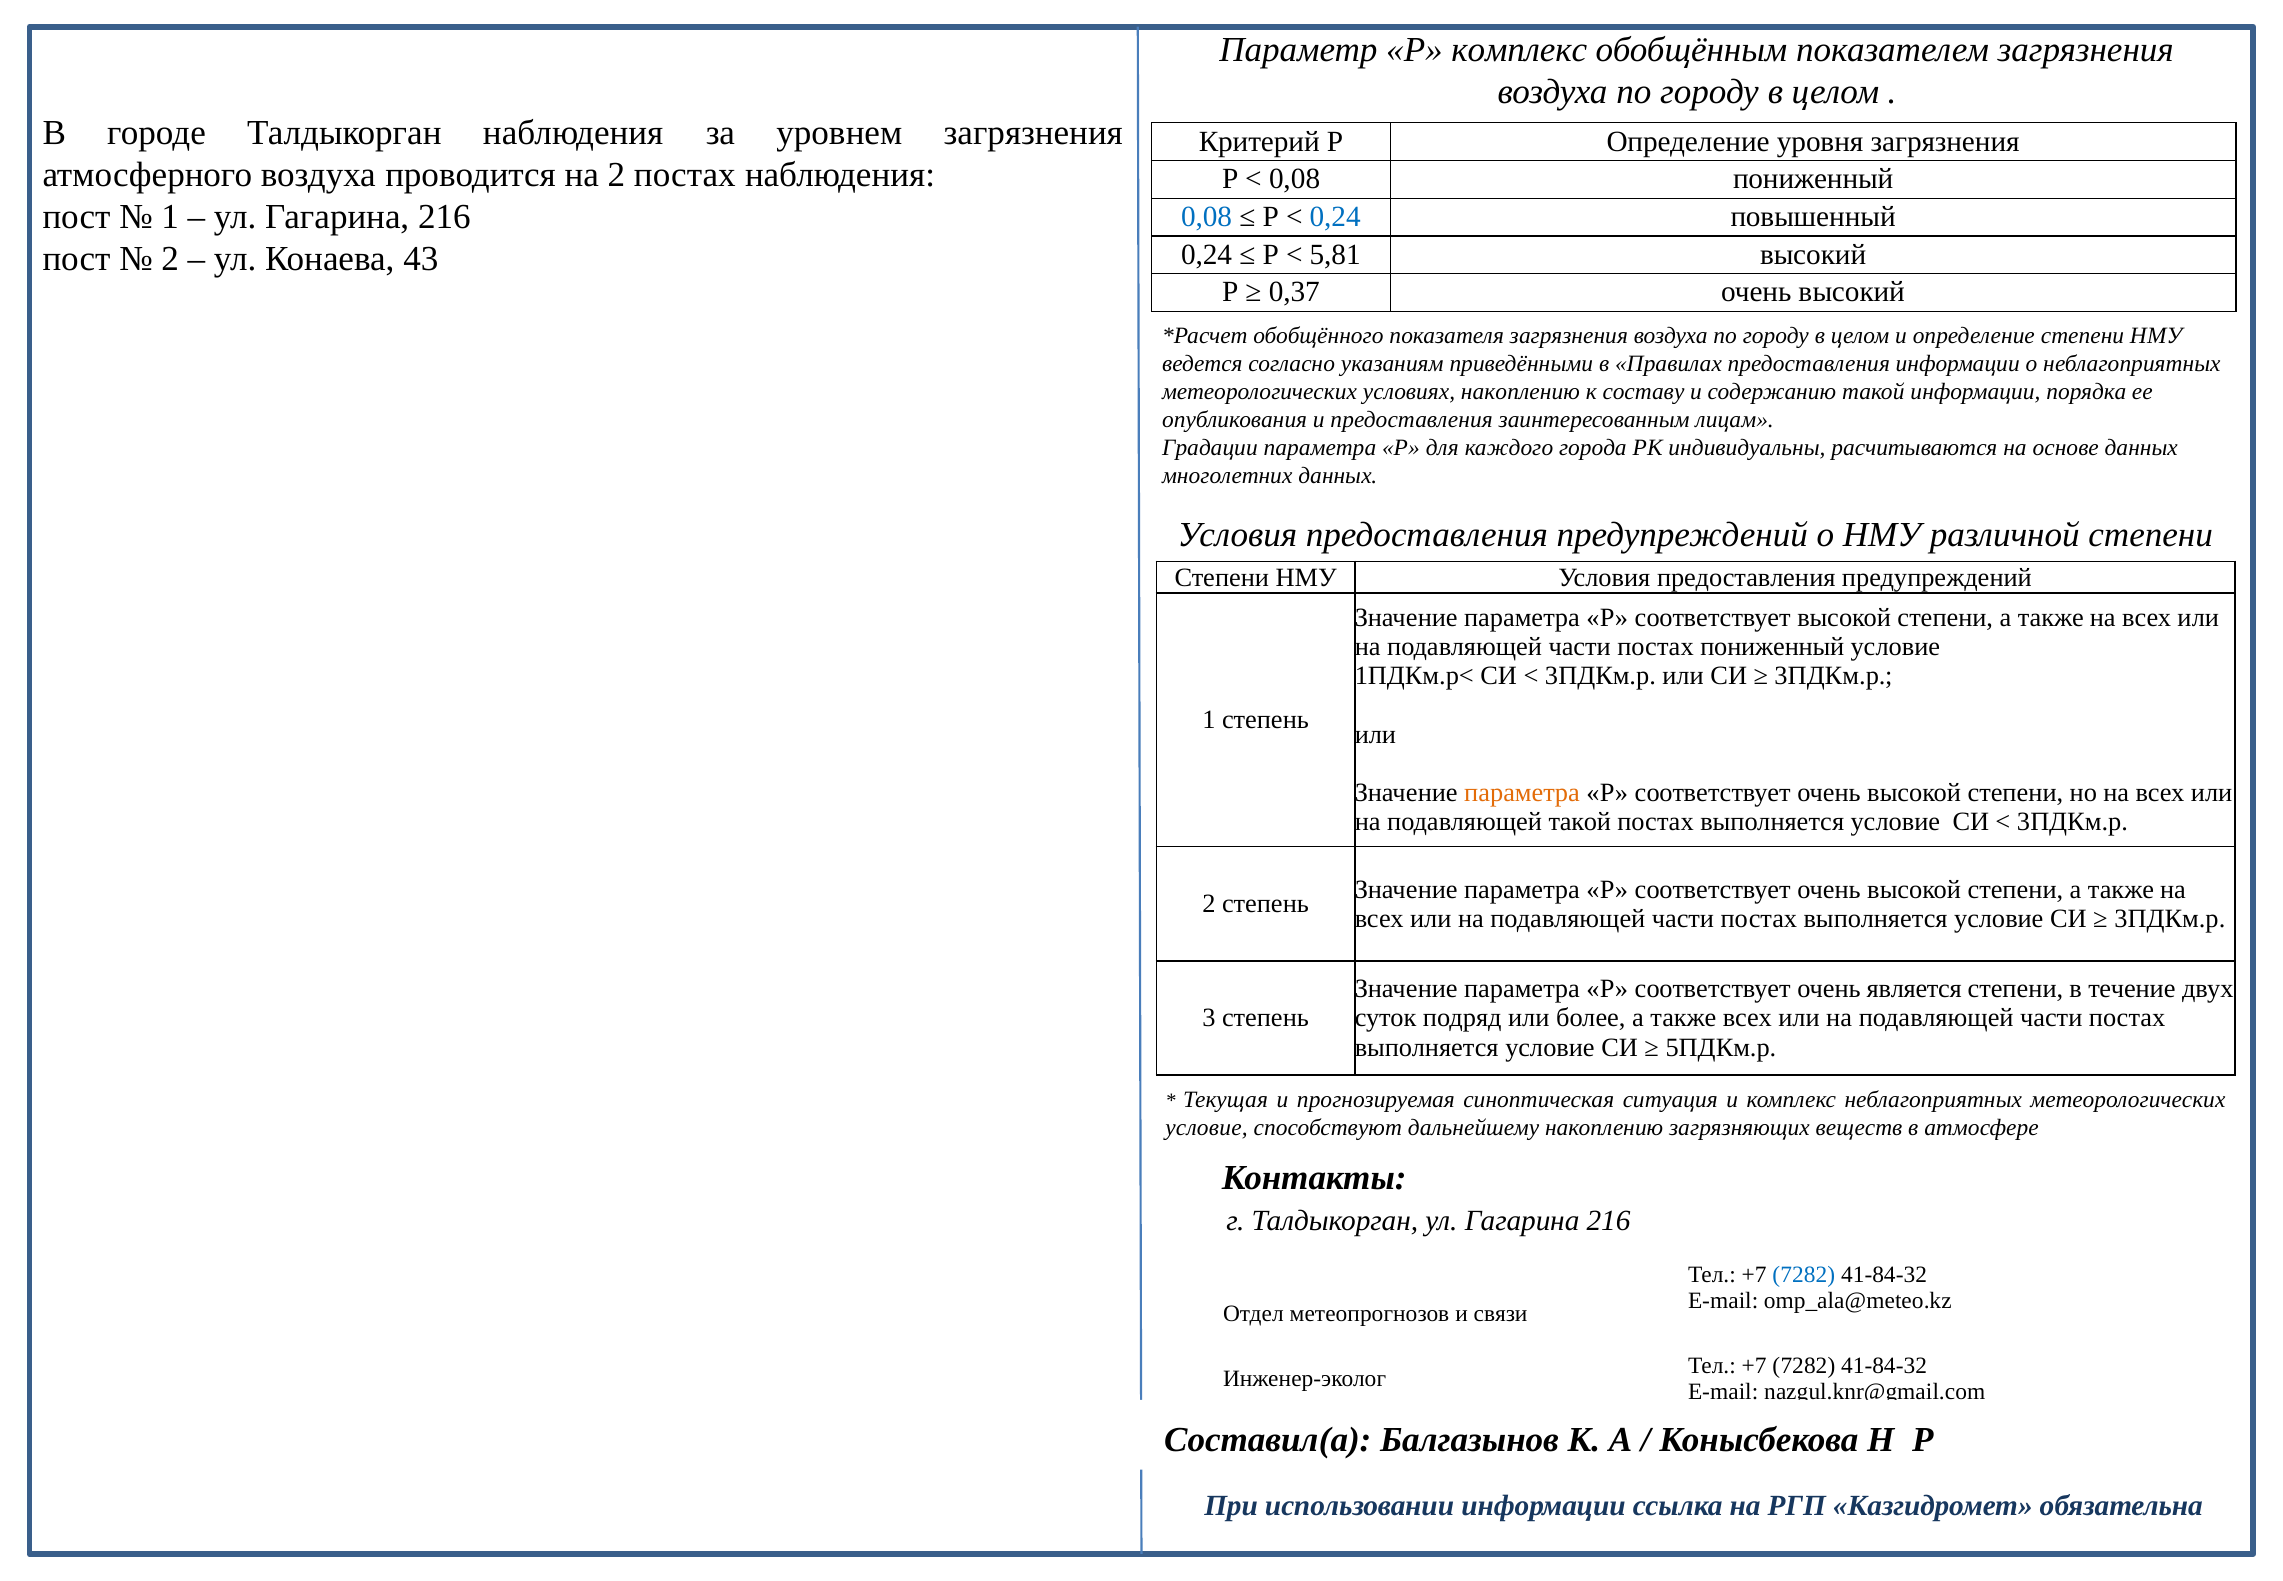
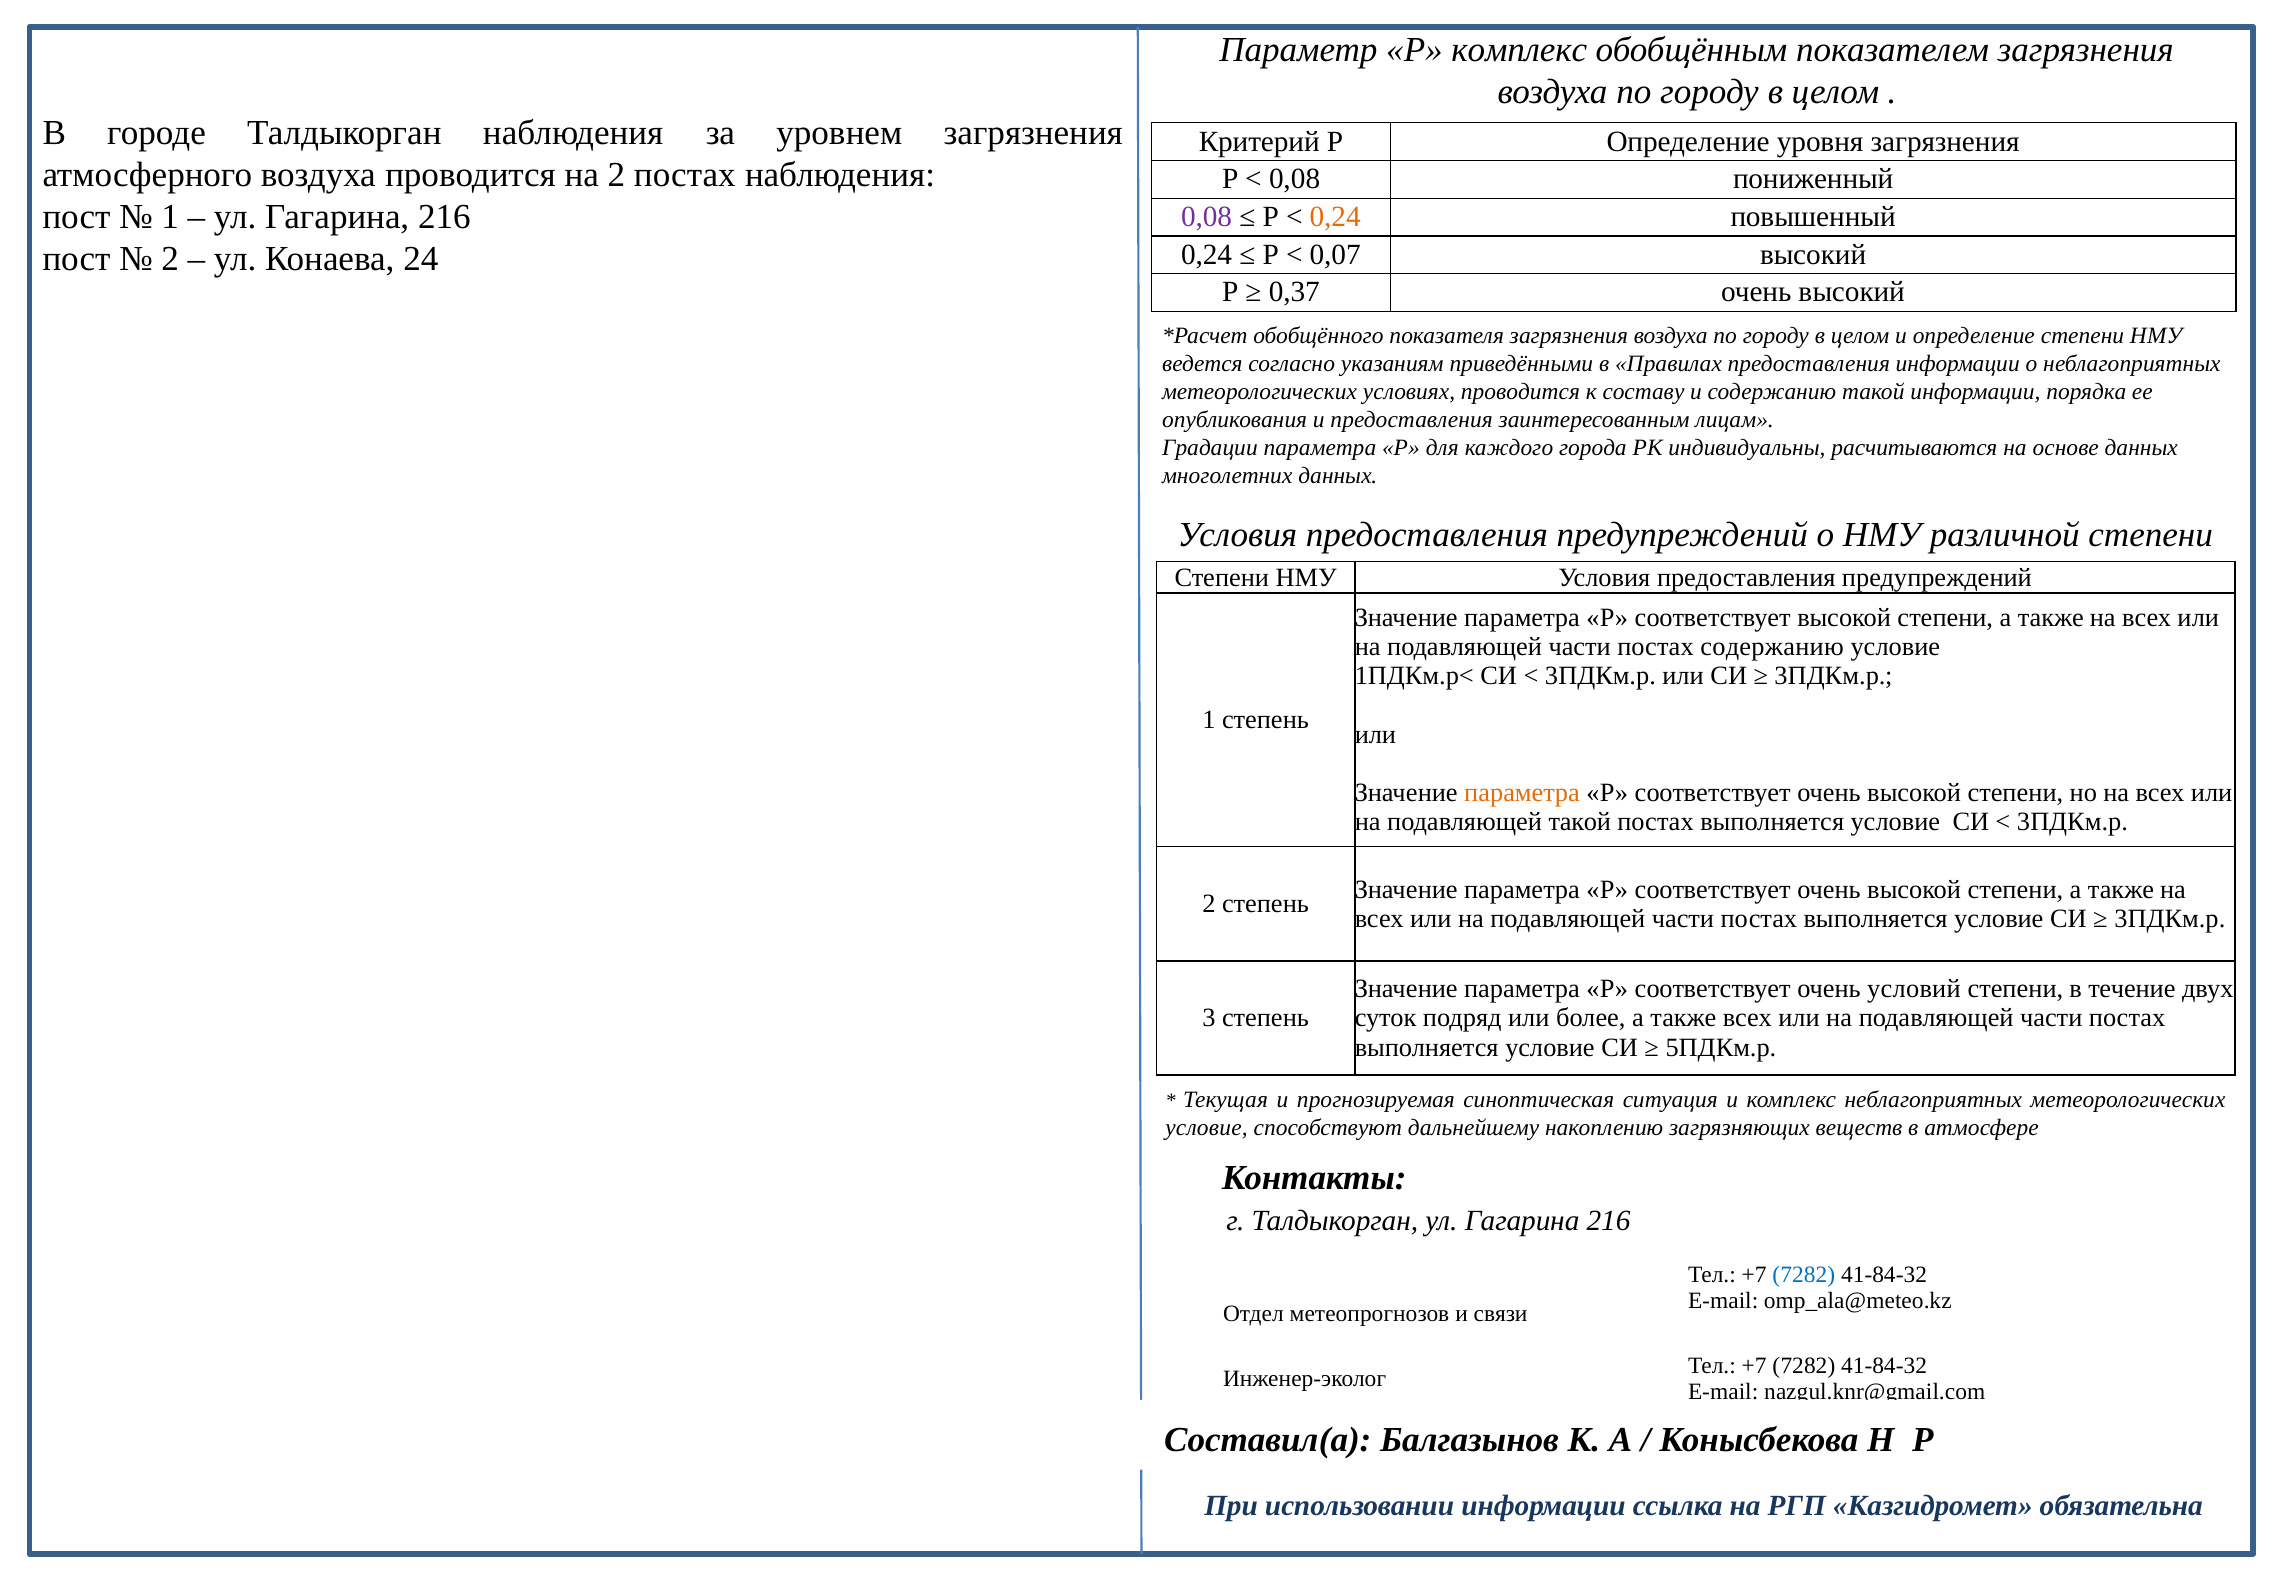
0,08 colour: blue -> purple (1207, 217)
0,24 colour: blue -> orange (1335, 217)
5,81: 5,81 -> 0,07 (1335, 254)
43: 43 -> 24 (421, 259)
условиях накоплению: накоплению -> проводится (1520, 391)
постах пониженный: пониженный -> содержанию (1772, 647)
является: является -> условий (1914, 989)
